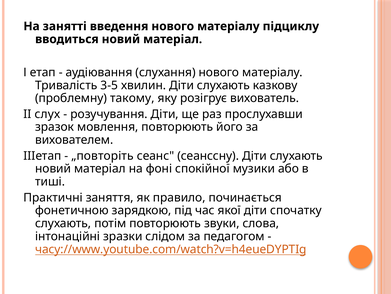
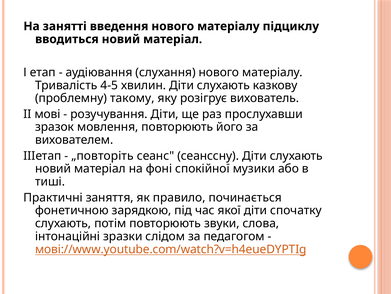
3-5: 3-5 -> 4-5 (109, 85)
слух: слух -> мові (48, 114)
часу://www.youtube.com/watch?v=h4eueDYPTIg: часу://www.youtube.com/watch?v=h4eueDYPTIg -> мові://www.youtube.com/watch?v=h4eueDYPTIg (171, 249)
